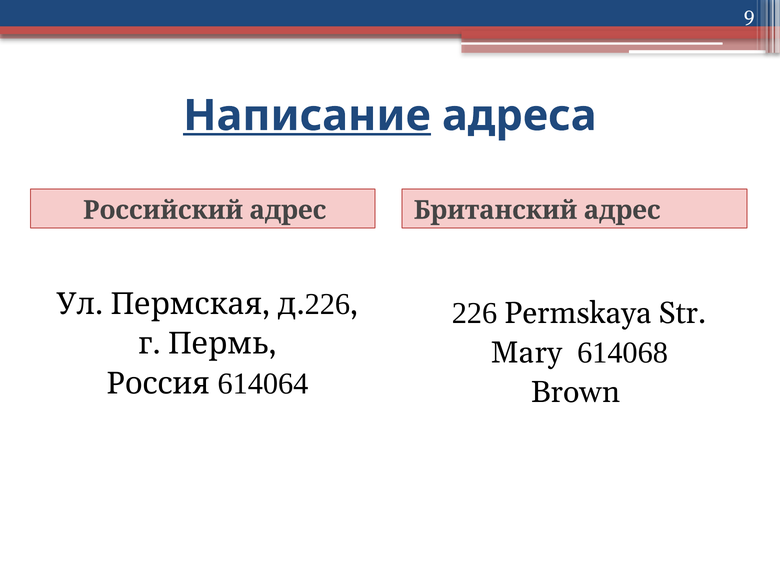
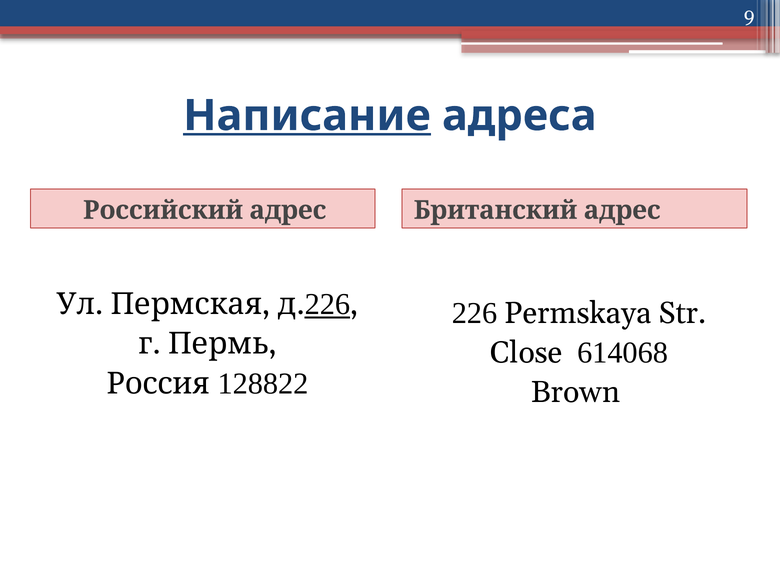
226 underline: none -> present (327, 304)
Mary: Mary -> Close (527, 353)
614064: 614064 -> 128822 (263, 384)
